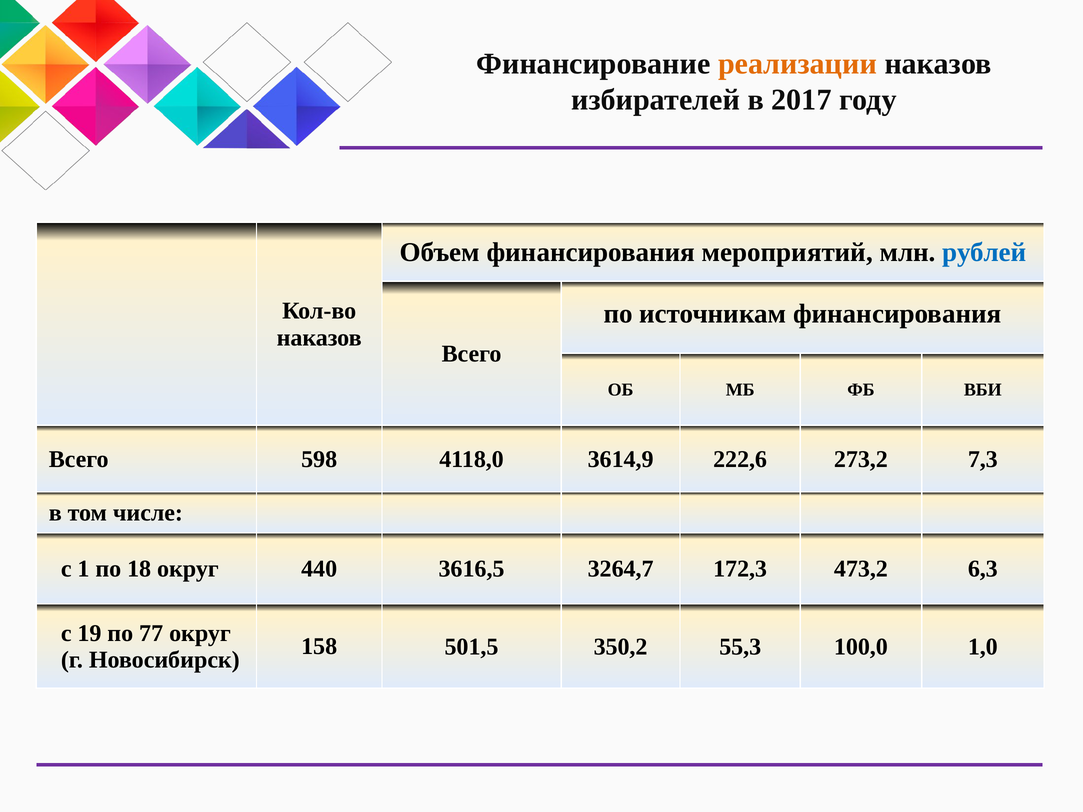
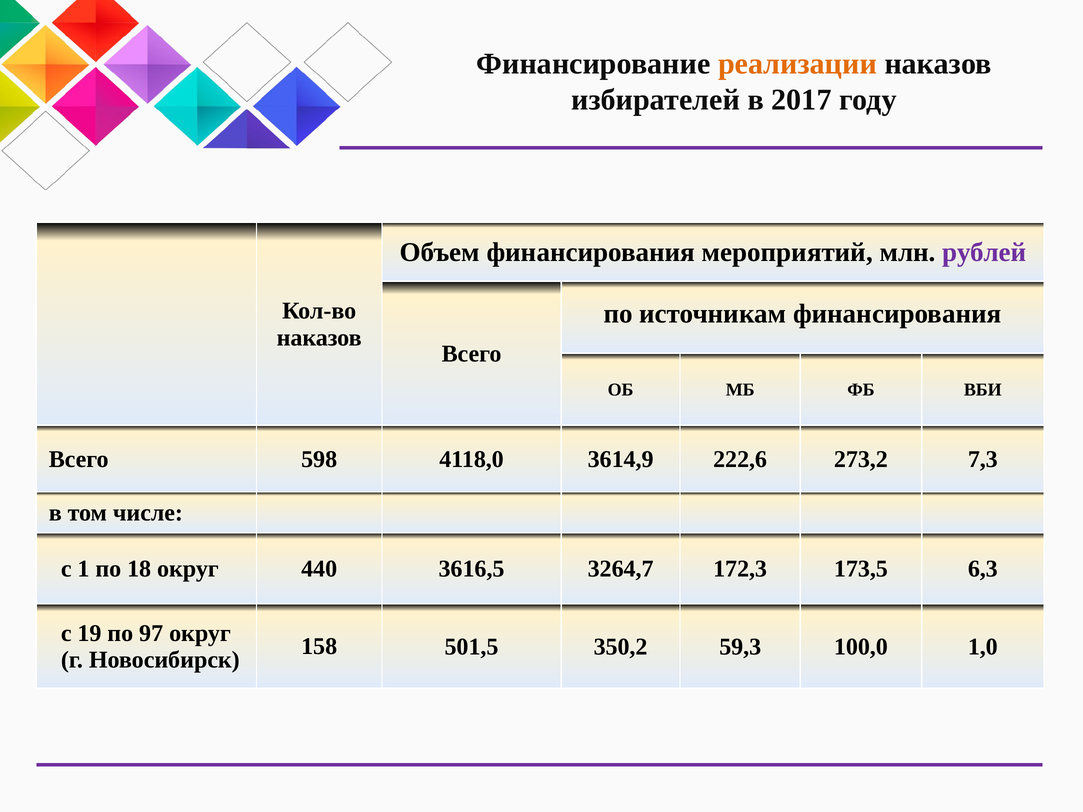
рублей colour: blue -> purple (984, 252)
473,2: 473,2 -> 173,5 (861, 569)
77: 77 -> 97 (151, 633)
55,3: 55,3 -> 59,3 (740, 647)
